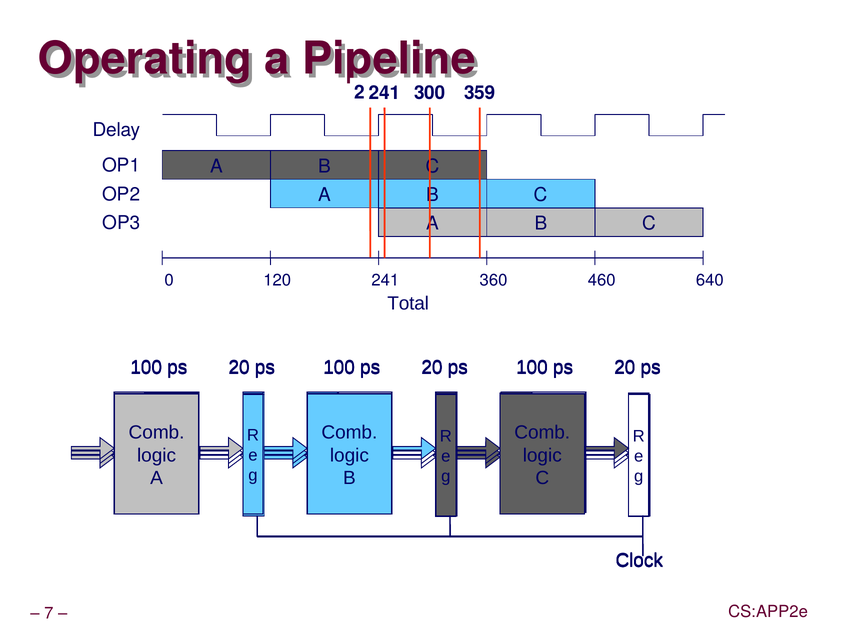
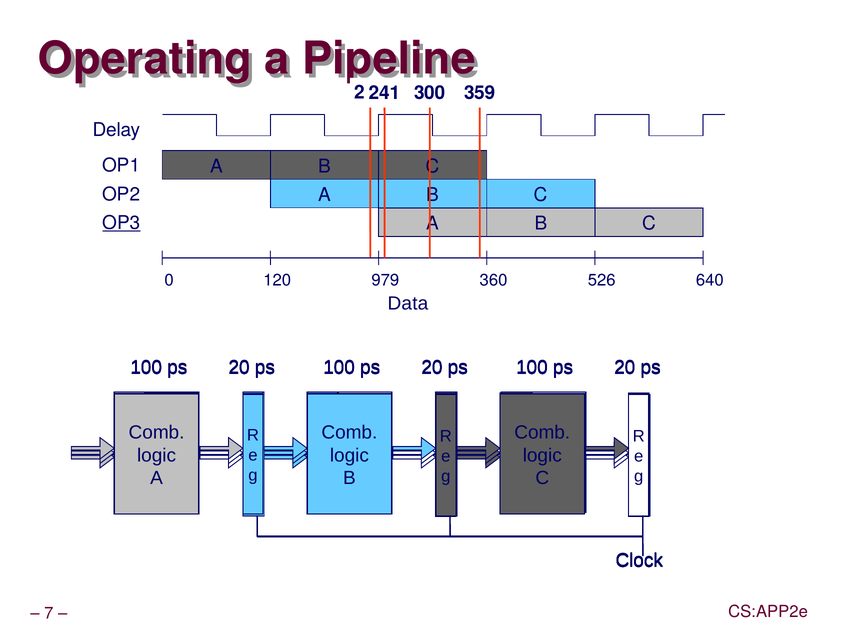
OP3 underline: none -> present (121, 223)
120 241: 241 -> 979 (385, 280)
460: 460 -> 526 (602, 280)
Total: Total -> Data (408, 303)
